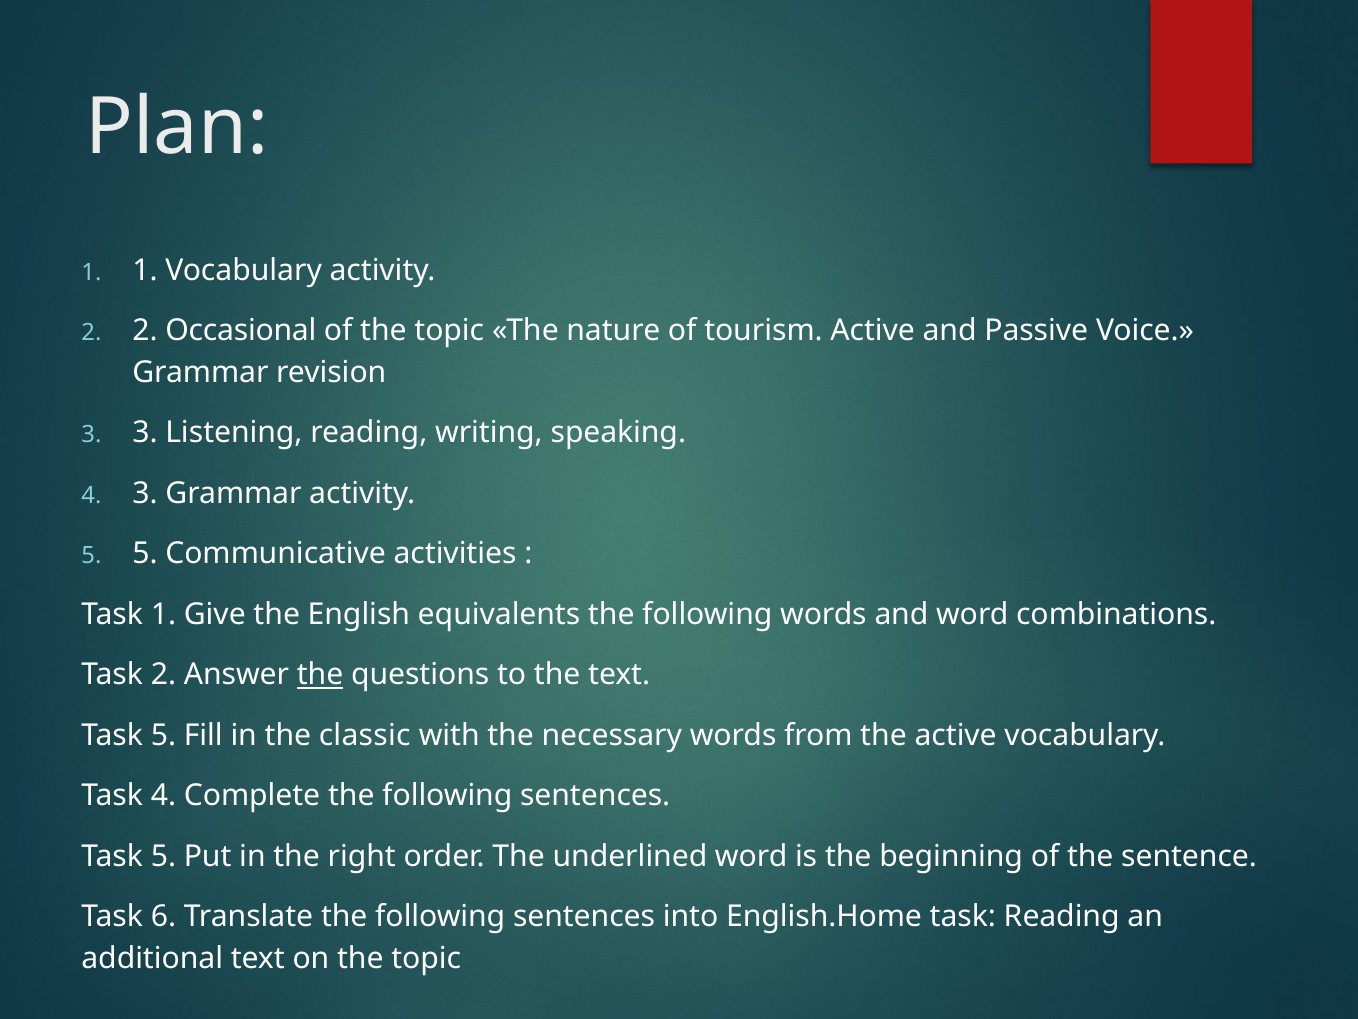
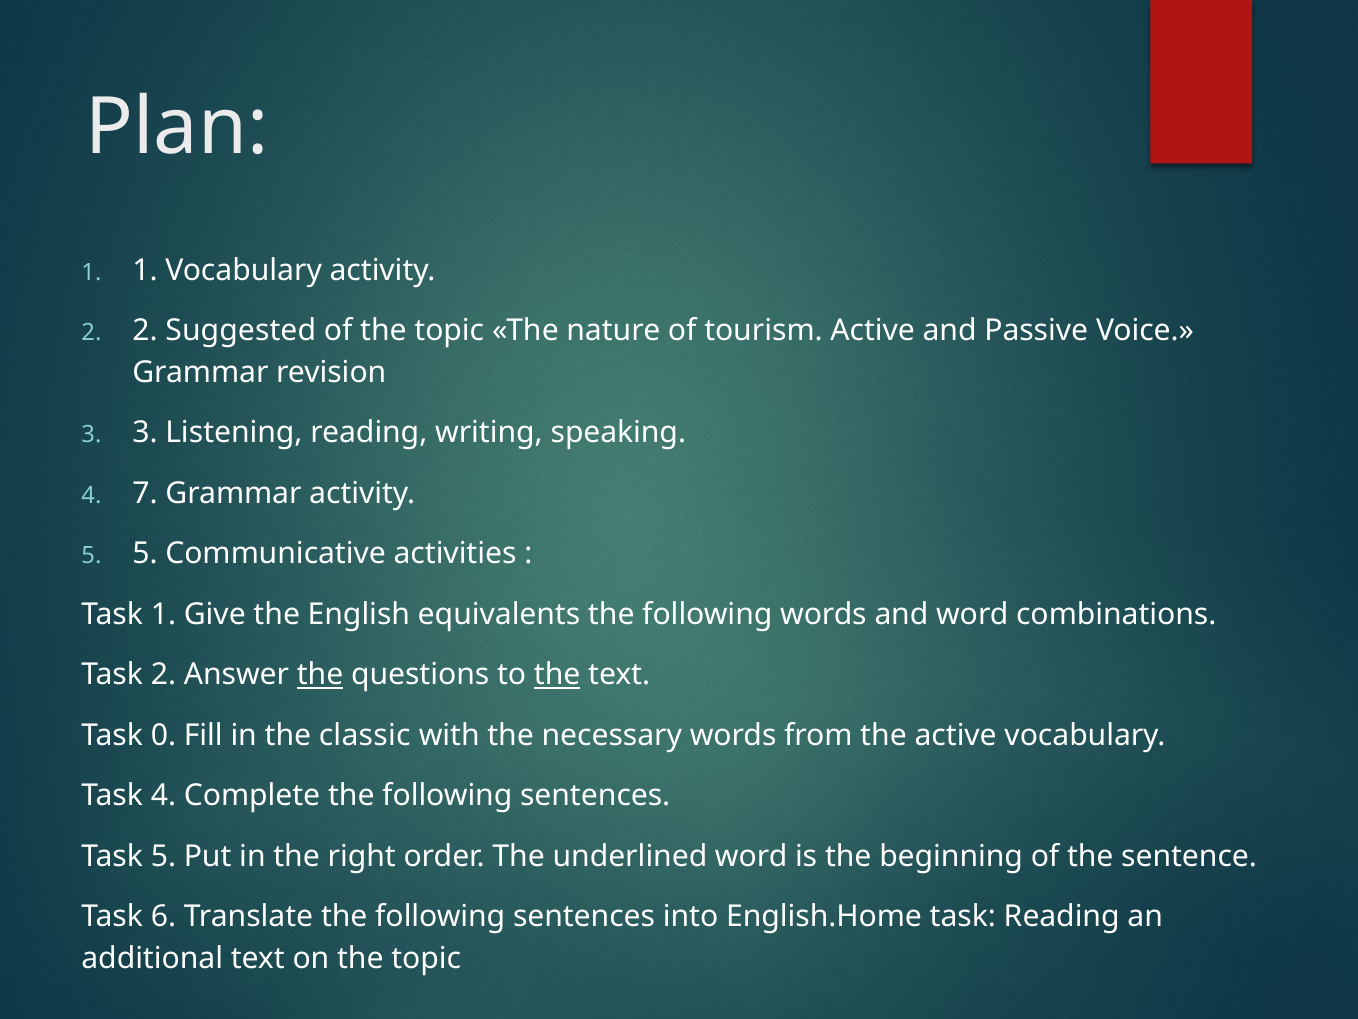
Occasional: Occasional -> Suggested (241, 331)
4 3: 3 -> 7 (145, 493)
the underline: none -> present (557, 674)
5: 5 -> 0 (164, 735)
